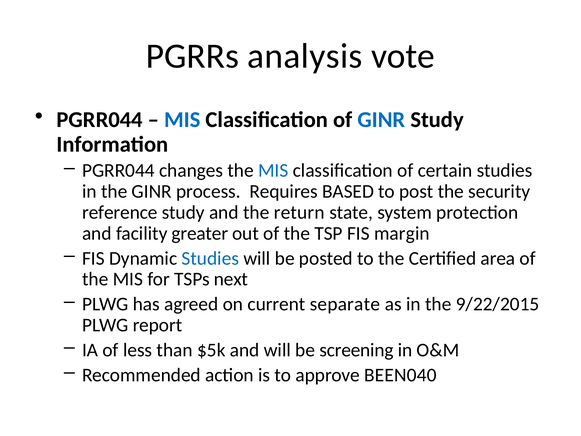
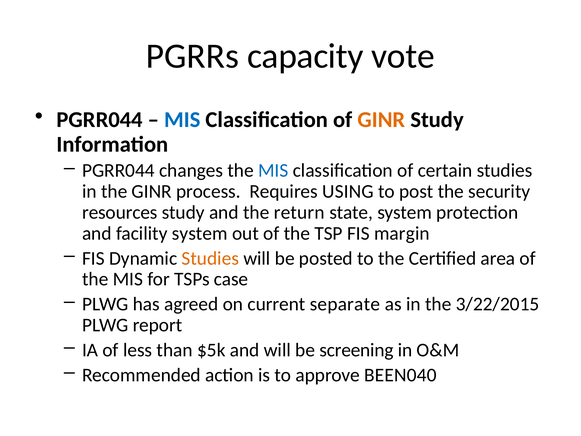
analysis: analysis -> capacity (305, 56)
GINR colour: blue -> orange (381, 120)
BASED: BASED -> USING (348, 191)
reference: reference -> resources (120, 212)
facility greater: greater -> system (200, 233)
Studies colour: blue -> orange (210, 258)
next: next -> case (231, 279)
9/22/2015: 9/22/2015 -> 3/22/2015 (498, 304)
